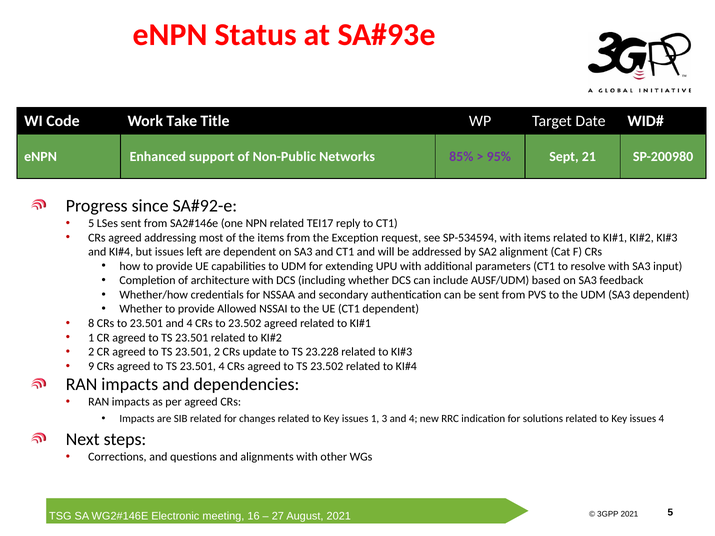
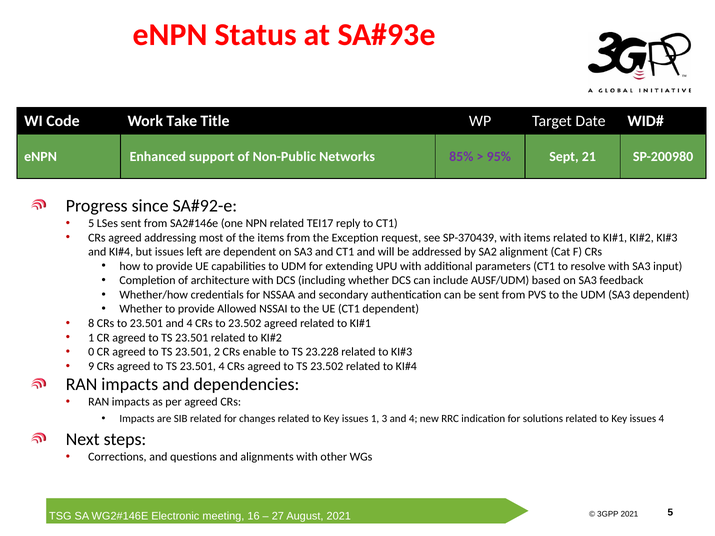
SP-534594: SP-534594 -> SP-370439 (470, 238)
2: 2 -> 0 (91, 352)
update: update -> enable (259, 352)
